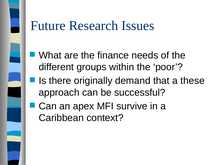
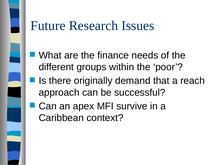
these: these -> reach (193, 81)
